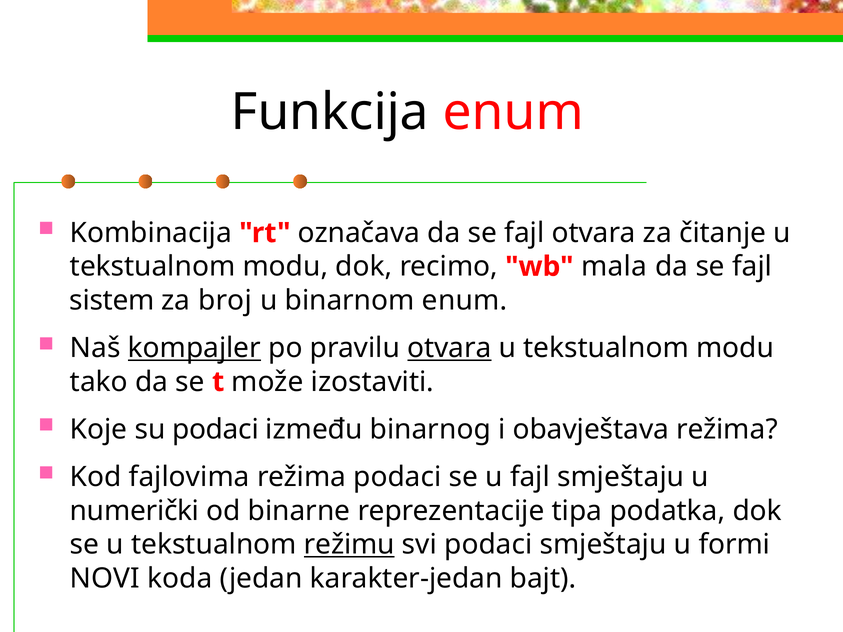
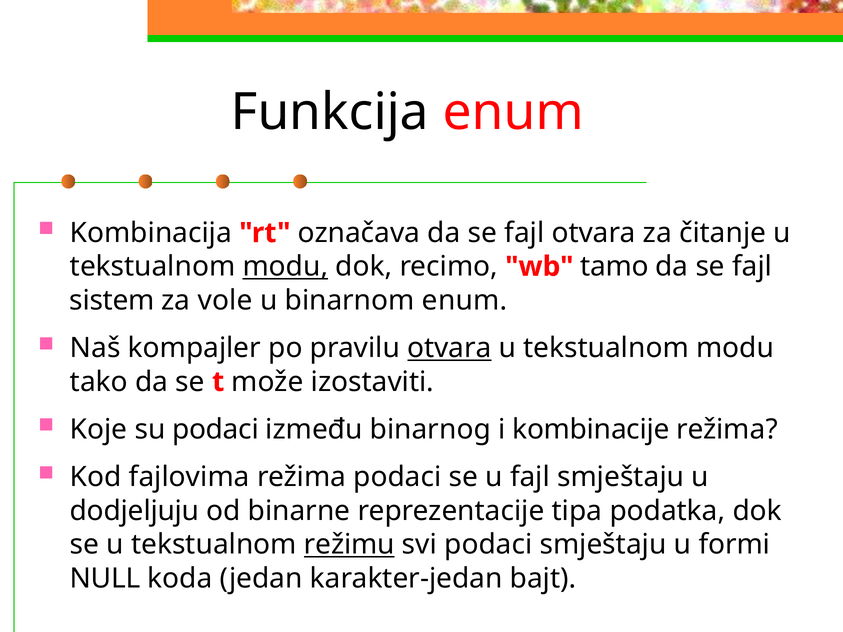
modu underline: none -> present (285, 267)
mala: mala -> tamo (615, 267)
broj: broj -> vole (225, 300)
kompajler underline: present -> none (194, 348)
obavještava: obavještava -> kombinacije (591, 430)
numerički: numerički -> dodjeljuju (135, 511)
NOVI: NOVI -> NULL (105, 579)
